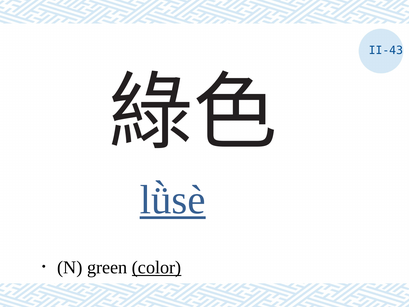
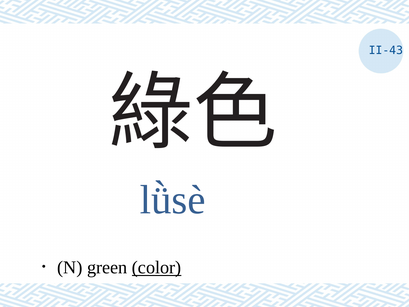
lǜsè underline: present -> none (173, 200)
